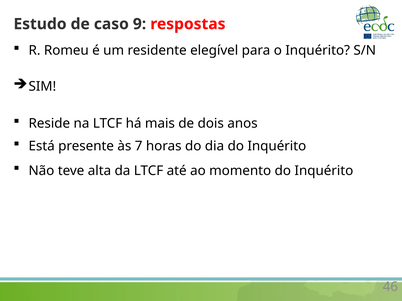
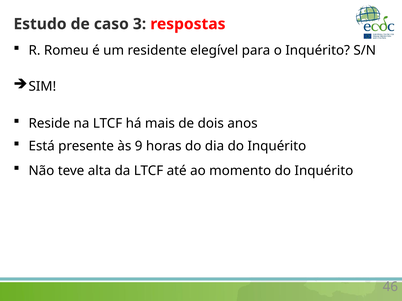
9: 9 -> 3 (140, 24)
7: 7 -> 9 (139, 146)
